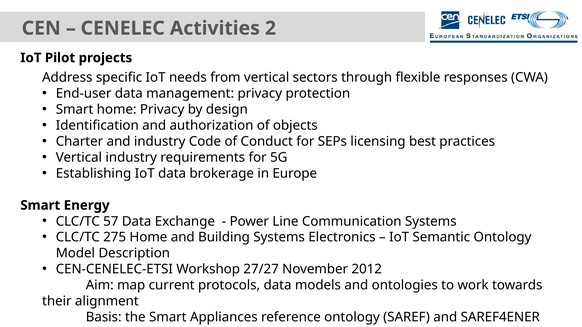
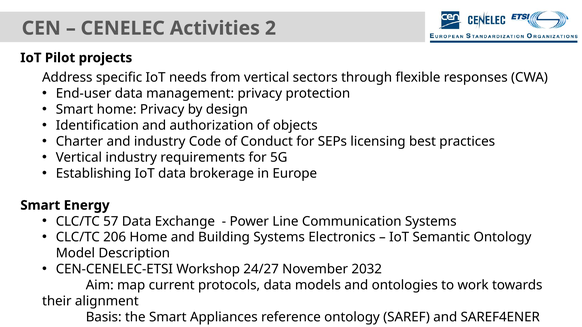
275: 275 -> 206 (115, 238)
27/27: 27/27 -> 24/27 (261, 270)
2012: 2012 -> 2032 (367, 270)
